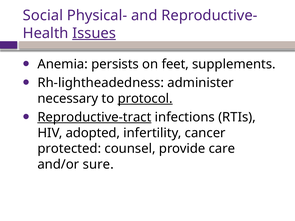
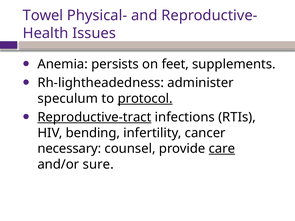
Social: Social -> Towel (43, 16)
Issues underline: present -> none (94, 33)
necessary: necessary -> speculum (68, 99)
adopted: adopted -> bending (93, 133)
protected: protected -> necessary (69, 149)
care underline: none -> present (222, 149)
